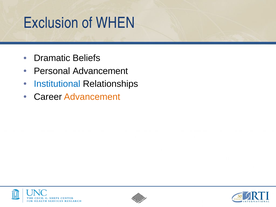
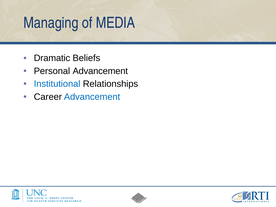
Exclusion: Exclusion -> Managing (51, 23)
WHEN: WHEN -> MEDIA (116, 23)
Advancement colour: orange -> blue (92, 97)
